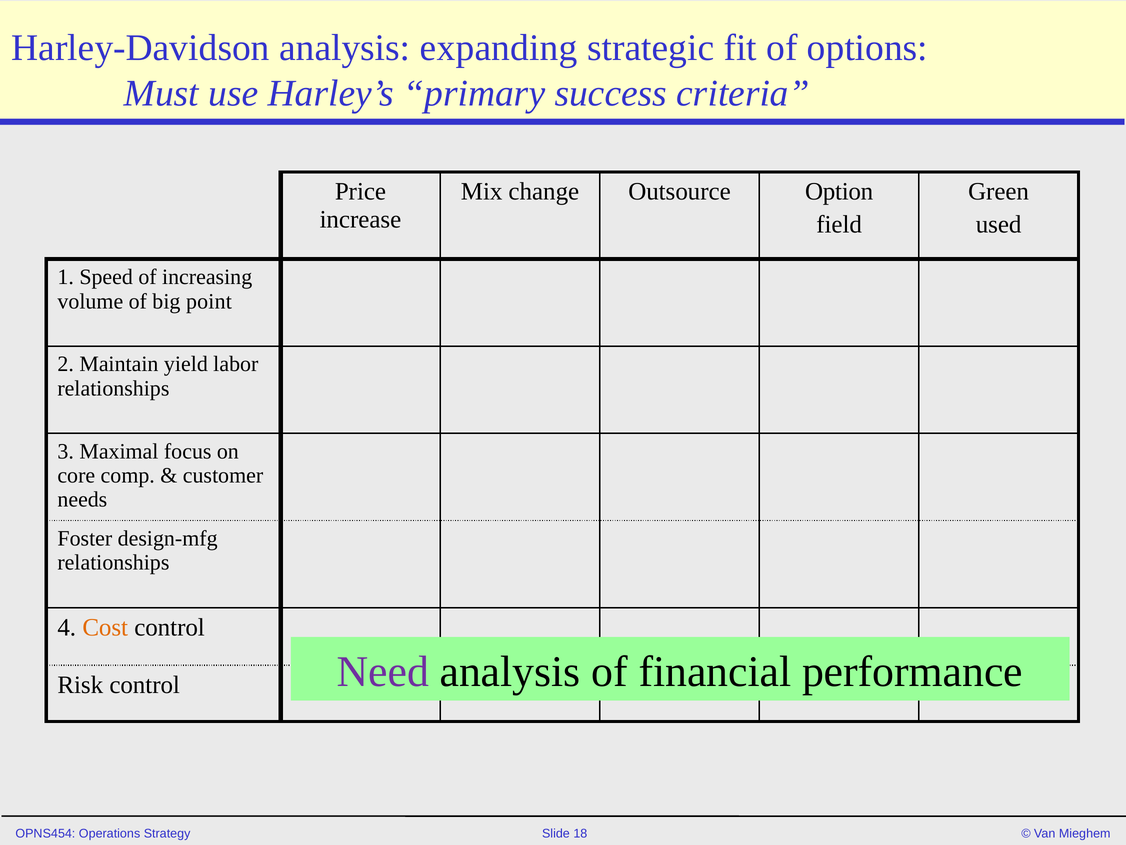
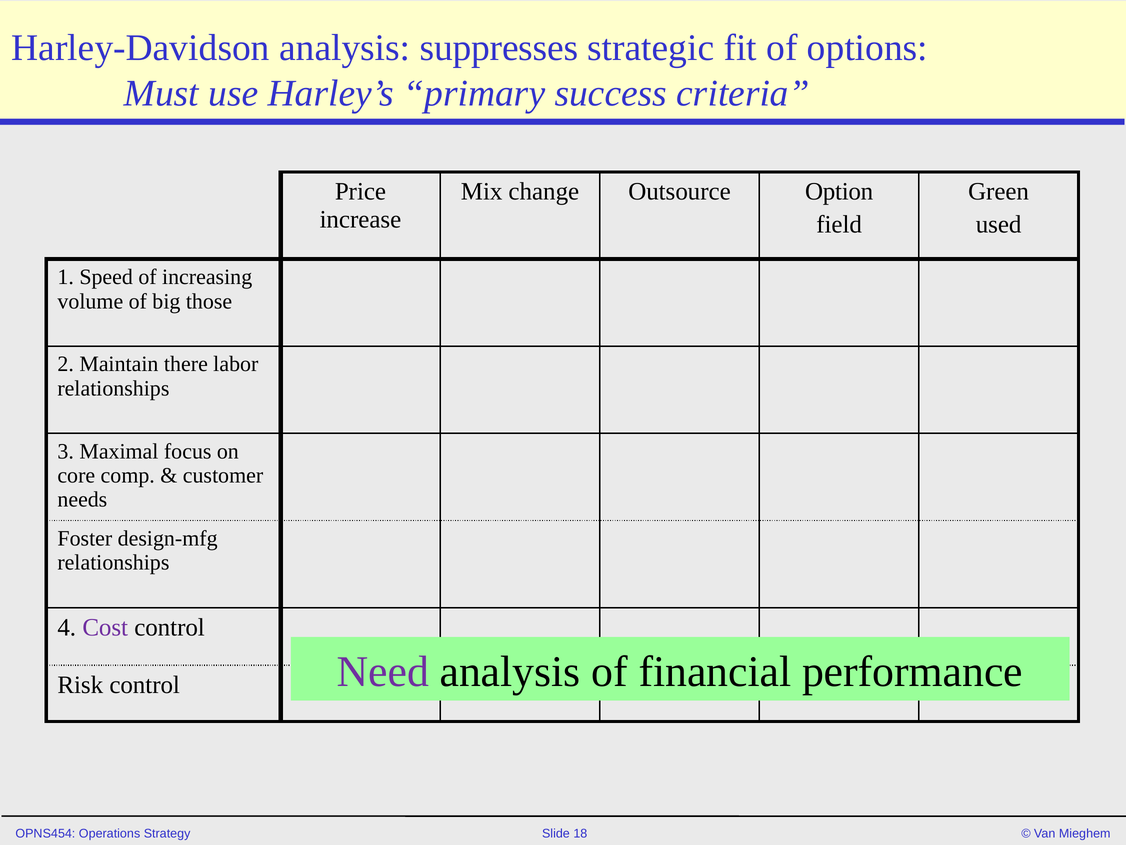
expanding: expanding -> suppresses (499, 48)
point: point -> those (209, 301)
yield: yield -> there (186, 364)
Cost colour: orange -> purple (105, 627)
